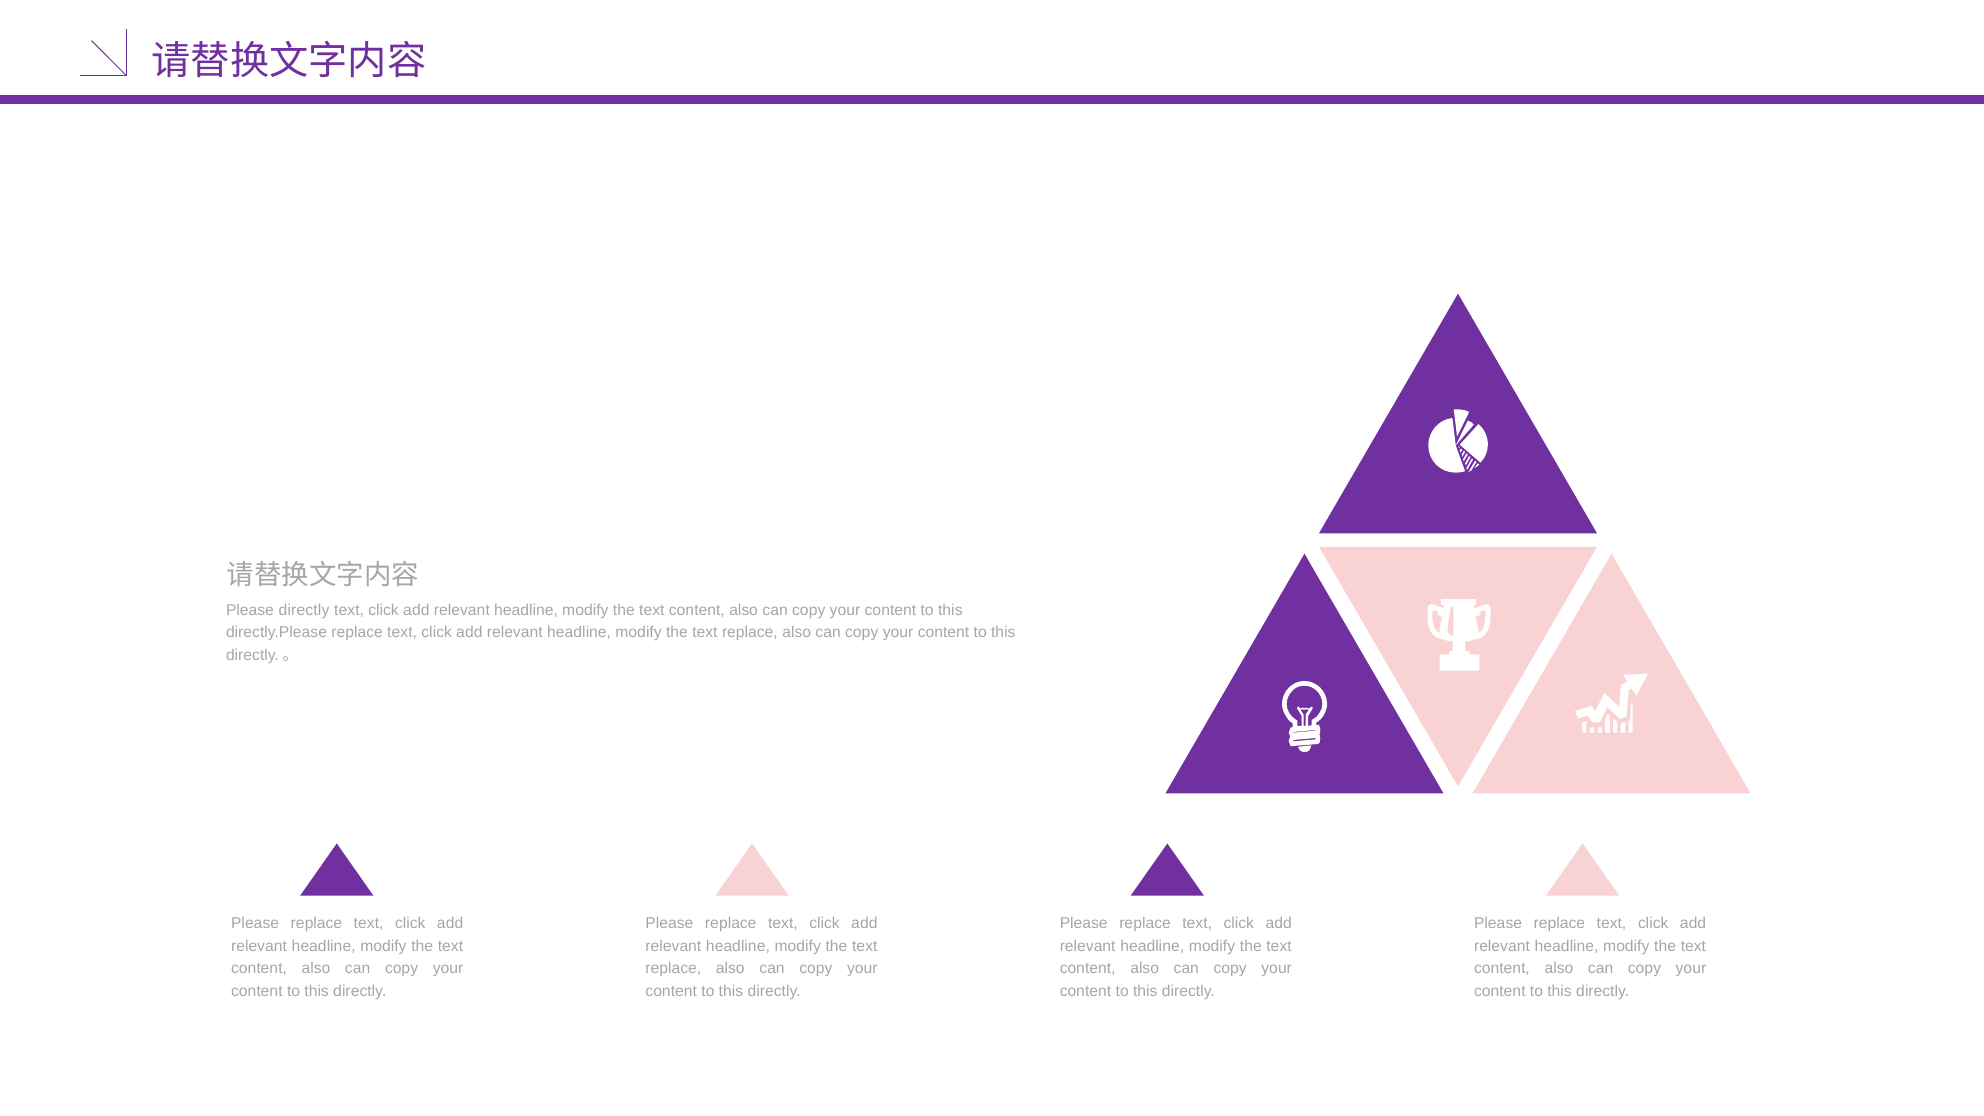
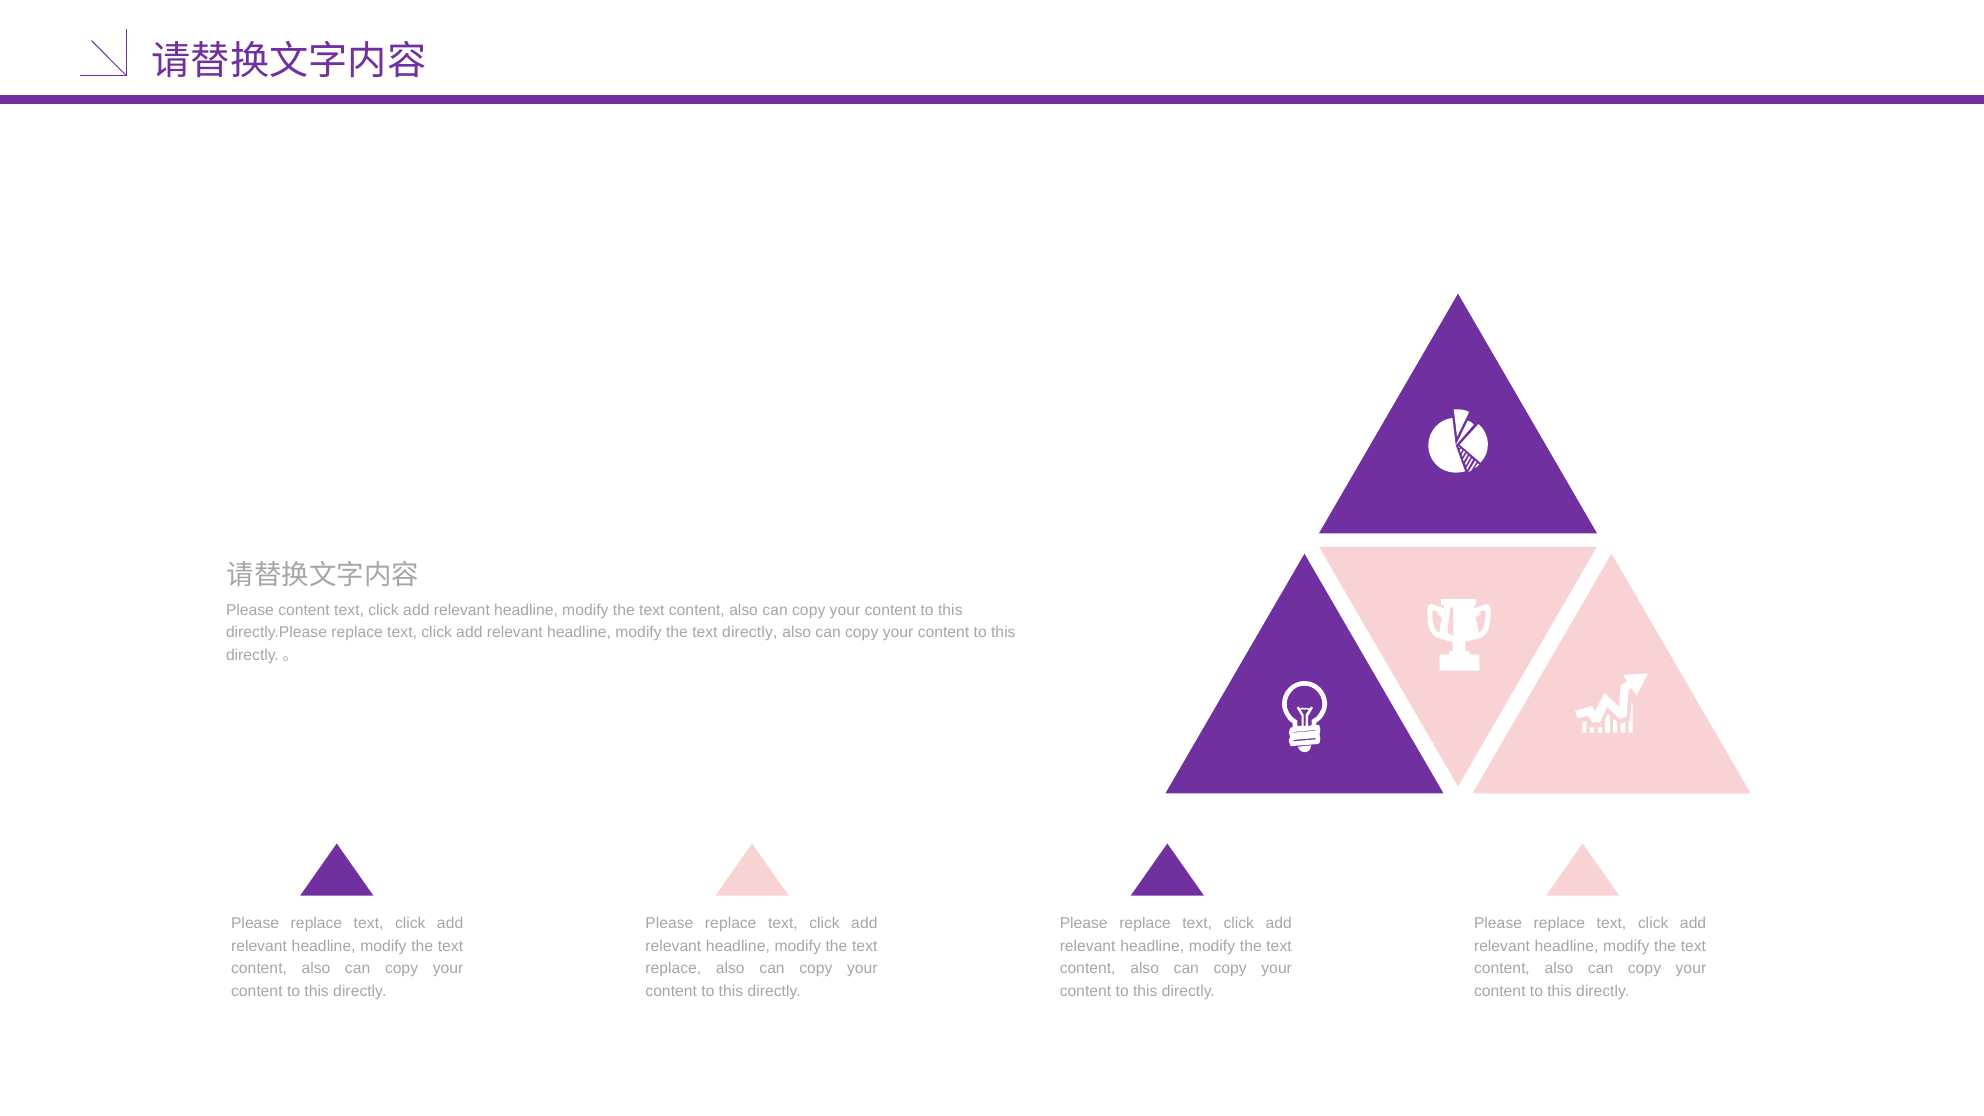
Please directly: directly -> content (304, 610)
replace: replace -> directly (750, 633)
